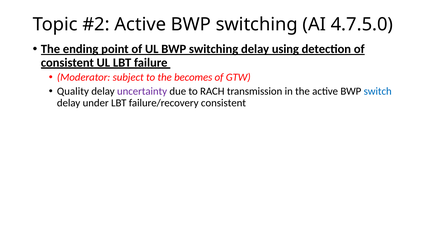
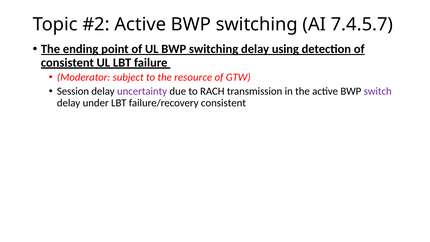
4.7.5.0: 4.7.5.0 -> 7.4.5.7 (362, 24)
becomes: becomes -> resource (193, 77)
Quality: Quality -> Session (73, 91)
switch colour: blue -> purple (378, 91)
